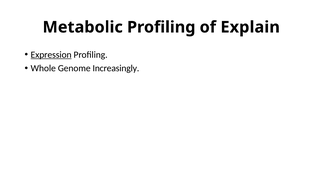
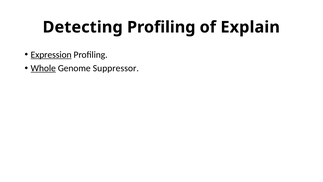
Metabolic: Metabolic -> Detecting (83, 27)
Whole underline: none -> present (43, 68)
Increasingly: Increasingly -> Suppressor (116, 68)
